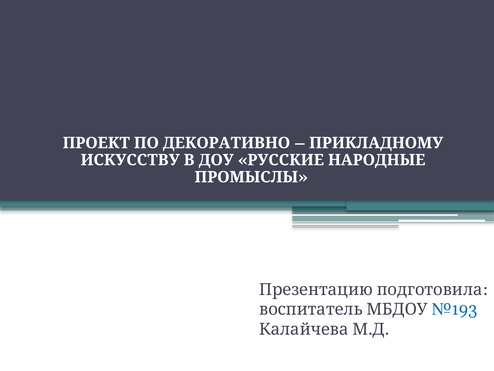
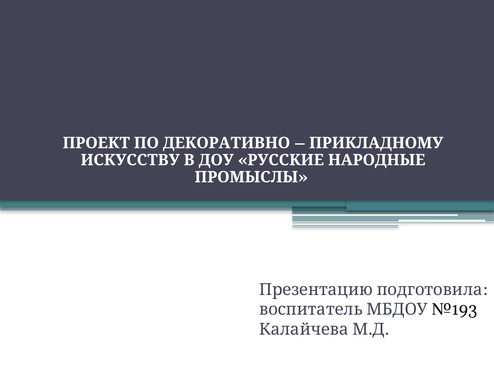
№193 colour: blue -> black (454, 309)
